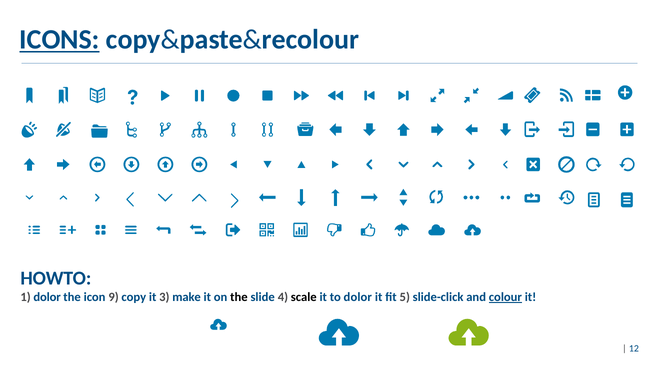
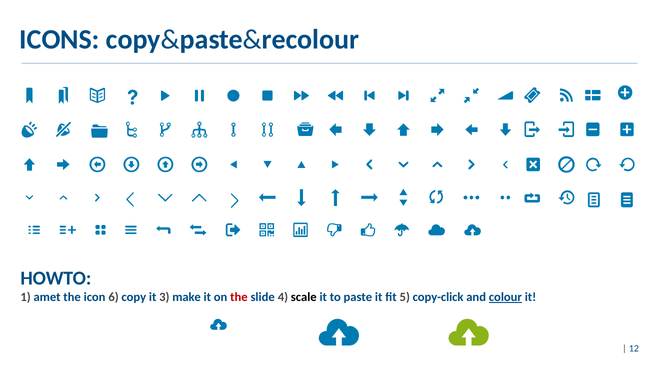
ICONS underline: present -> none (60, 40)
1 dolor: dolor -> amet (47, 297)
9: 9 -> 6 (114, 297)
the colour: black -> red (239, 297)
to dolor: dolor -> paste (358, 297)
slide-click: slide-click -> copy-click (438, 297)
